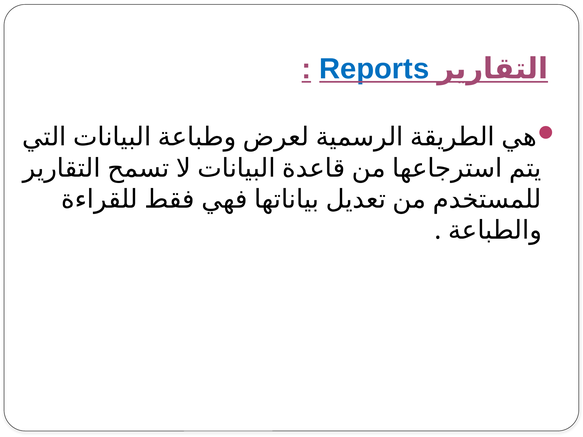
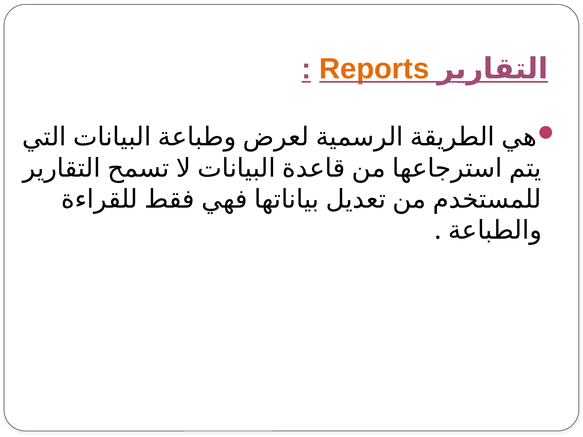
Reports colour: blue -> orange (374, 69)
